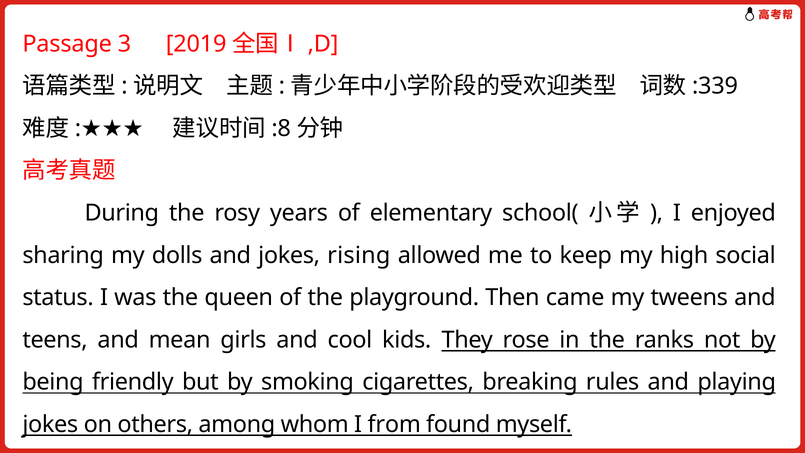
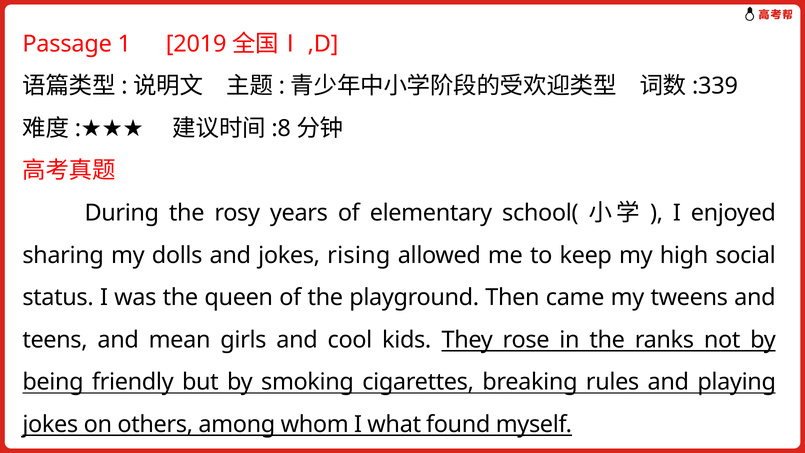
3: 3 -> 1 (124, 44)
from: from -> what (394, 424)
